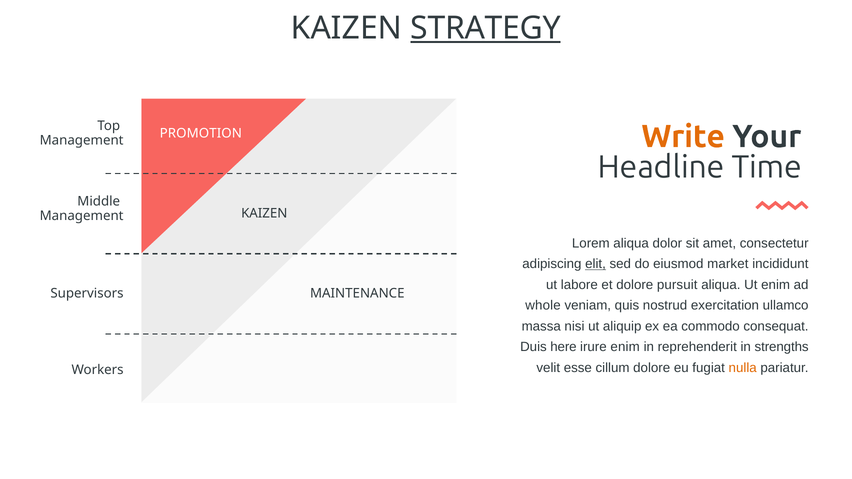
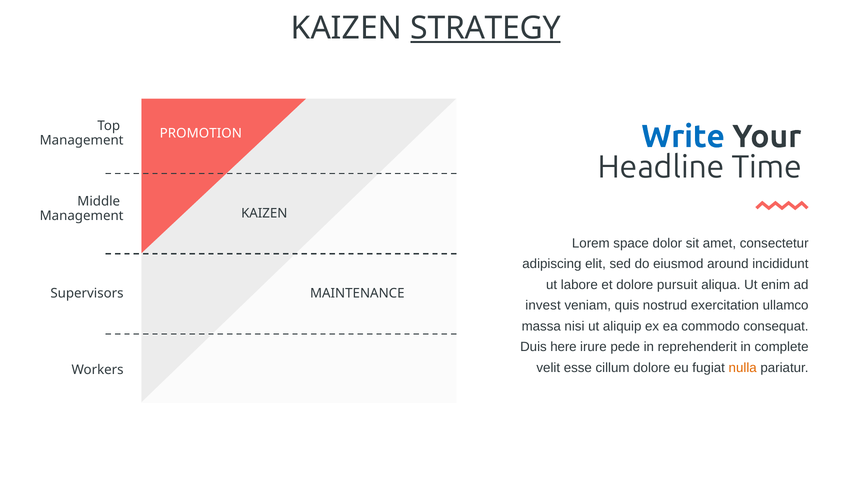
Write colour: orange -> blue (683, 137)
Lorem aliqua: aliqua -> space (631, 243)
elit underline: present -> none (596, 264)
market: market -> around (728, 264)
whole: whole -> invest (543, 306)
irure enim: enim -> pede (625, 347)
strengths: strengths -> complete (782, 347)
